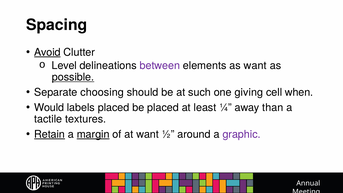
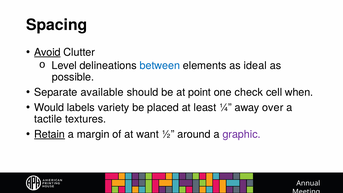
between colour: purple -> blue (160, 66)
as want: want -> ideal (255, 66)
possible underline: present -> none (73, 77)
choosing: choosing -> available (102, 92)
such: such -> point (200, 92)
giving: giving -> check (249, 92)
labels placed: placed -> variety (114, 107)
than: than -> over (273, 107)
margin underline: present -> none (93, 134)
